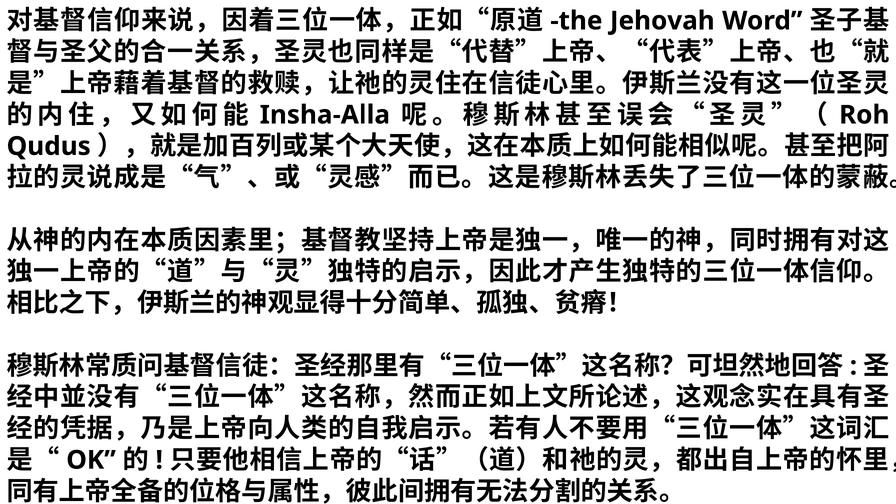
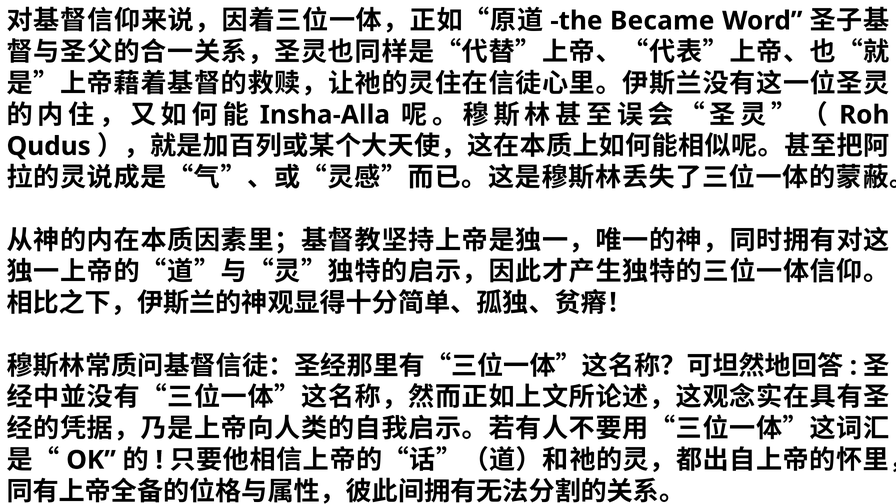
Jehovah: Jehovah -> Became (662, 21)
